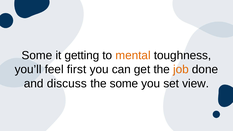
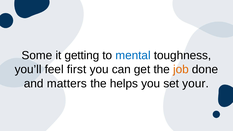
mental colour: orange -> blue (133, 55)
discuss: discuss -> matters (67, 84)
the some: some -> helps (124, 84)
view: view -> your (196, 84)
